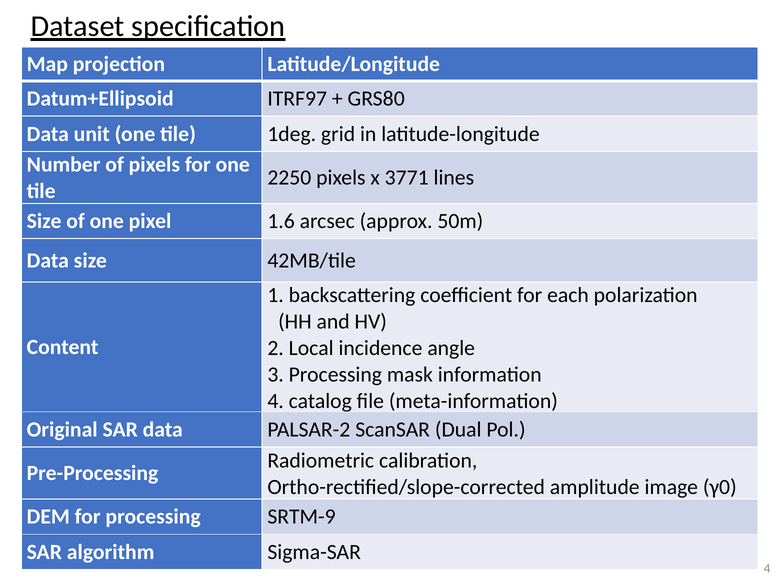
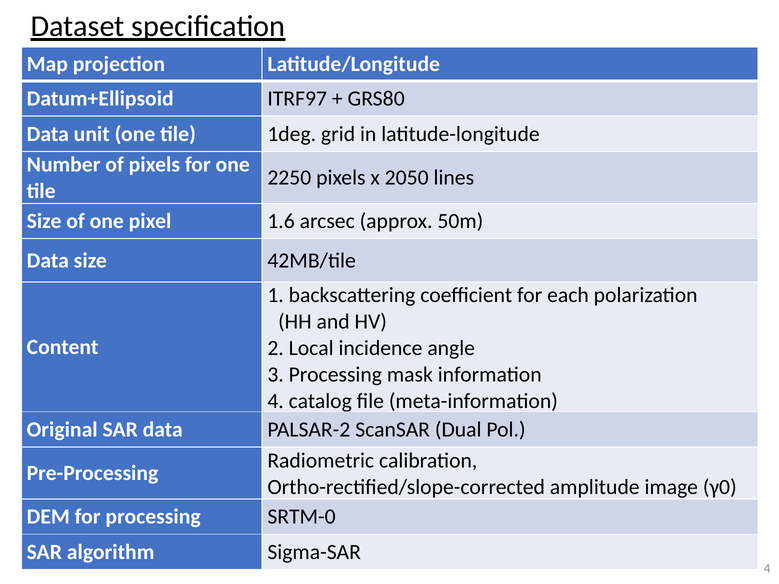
3771: 3771 -> 2050 (407, 178)
SRTM-9: SRTM-9 -> SRTM-0 (302, 517)
